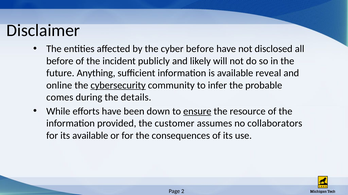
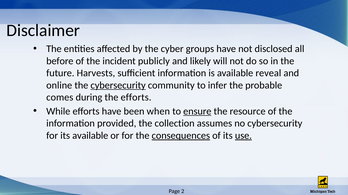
cyber before: before -> groups (200, 49)
Anything: Anything -> Harvests (96, 73)
the details: details -> efforts (136, 98)
down: down -> when (158, 112)
customer: customer -> collection (175, 124)
no collaborators: collaborators -> cybersecurity (275, 124)
consequences underline: none -> present (181, 136)
use underline: none -> present (243, 136)
